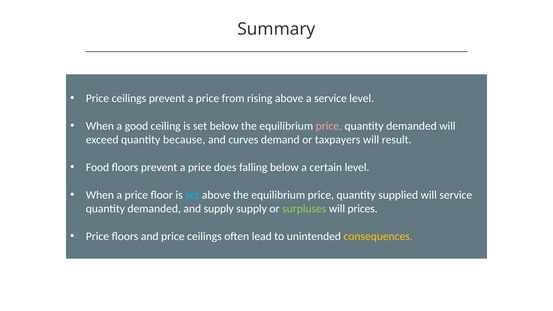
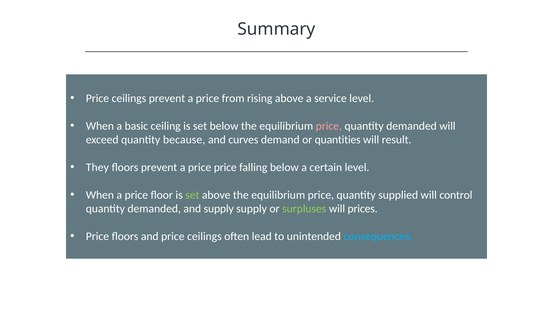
good: good -> basic (136, 126)
taxpayers: taxpayers -> quantities (338, 140)
Food: Food -> They (97, 167)
price does: does -> price (225, 167)
set colour: light blue -> light green (192, 195)
will service: service -> control (456, 195)
consequences colour: yellow -> light blue (378, 237)
